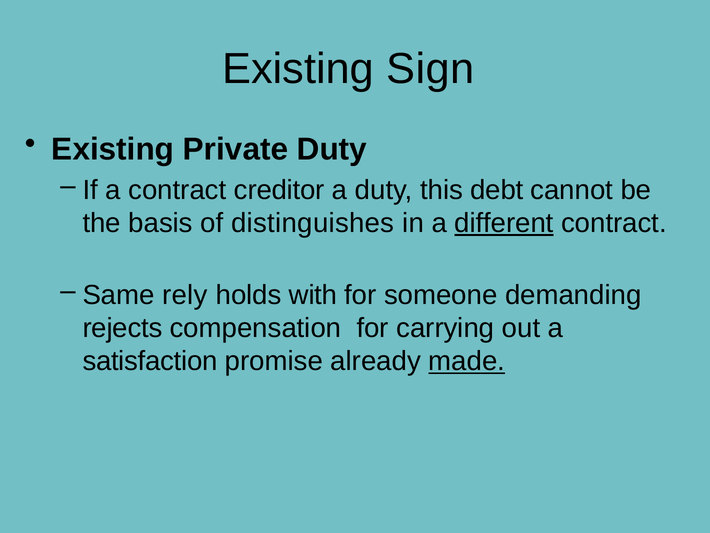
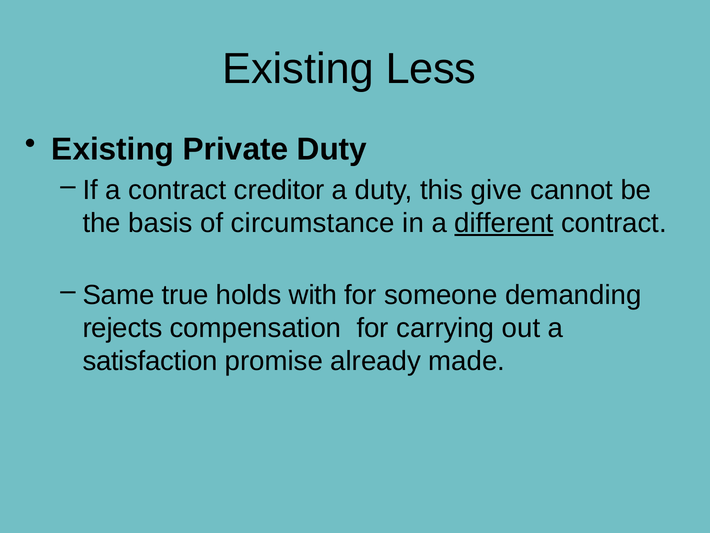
Sign: Sign -> Less (431, 69)
debt: debt -> give (497, 190)
distinguishes: distinguishes -> circumstance (313, 223)
rely: rely -> true (185, 295)
made underline: present -> none (467, 361)
